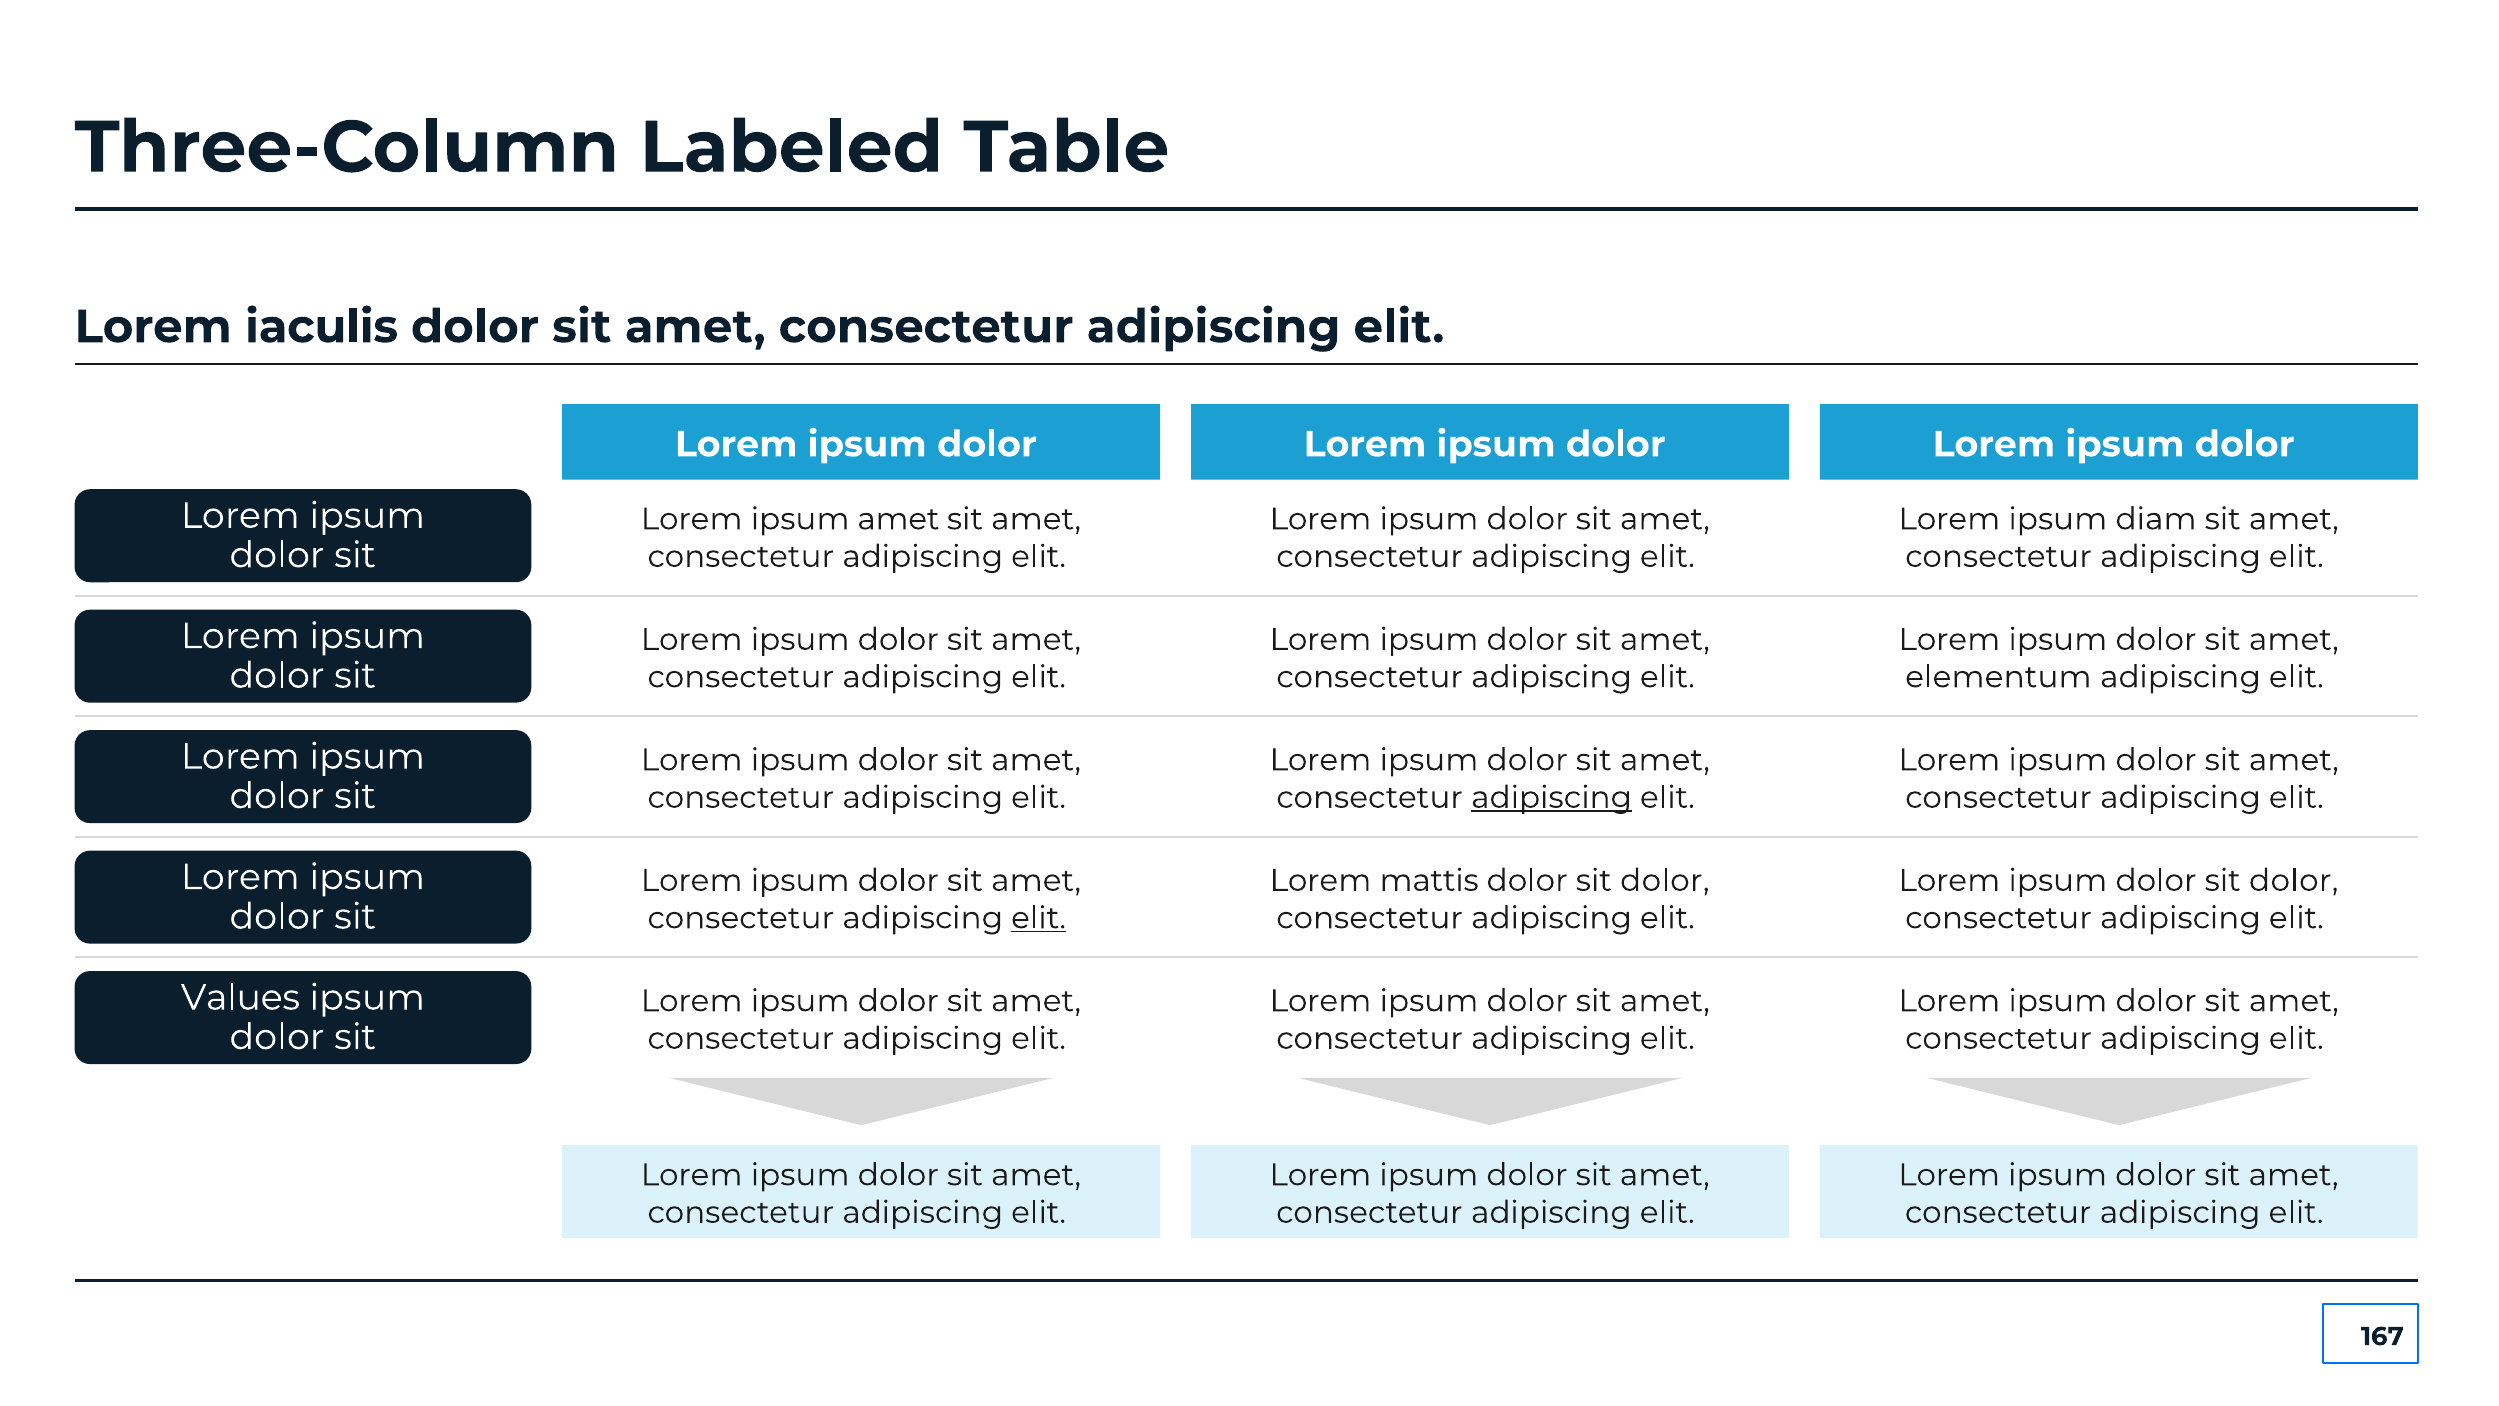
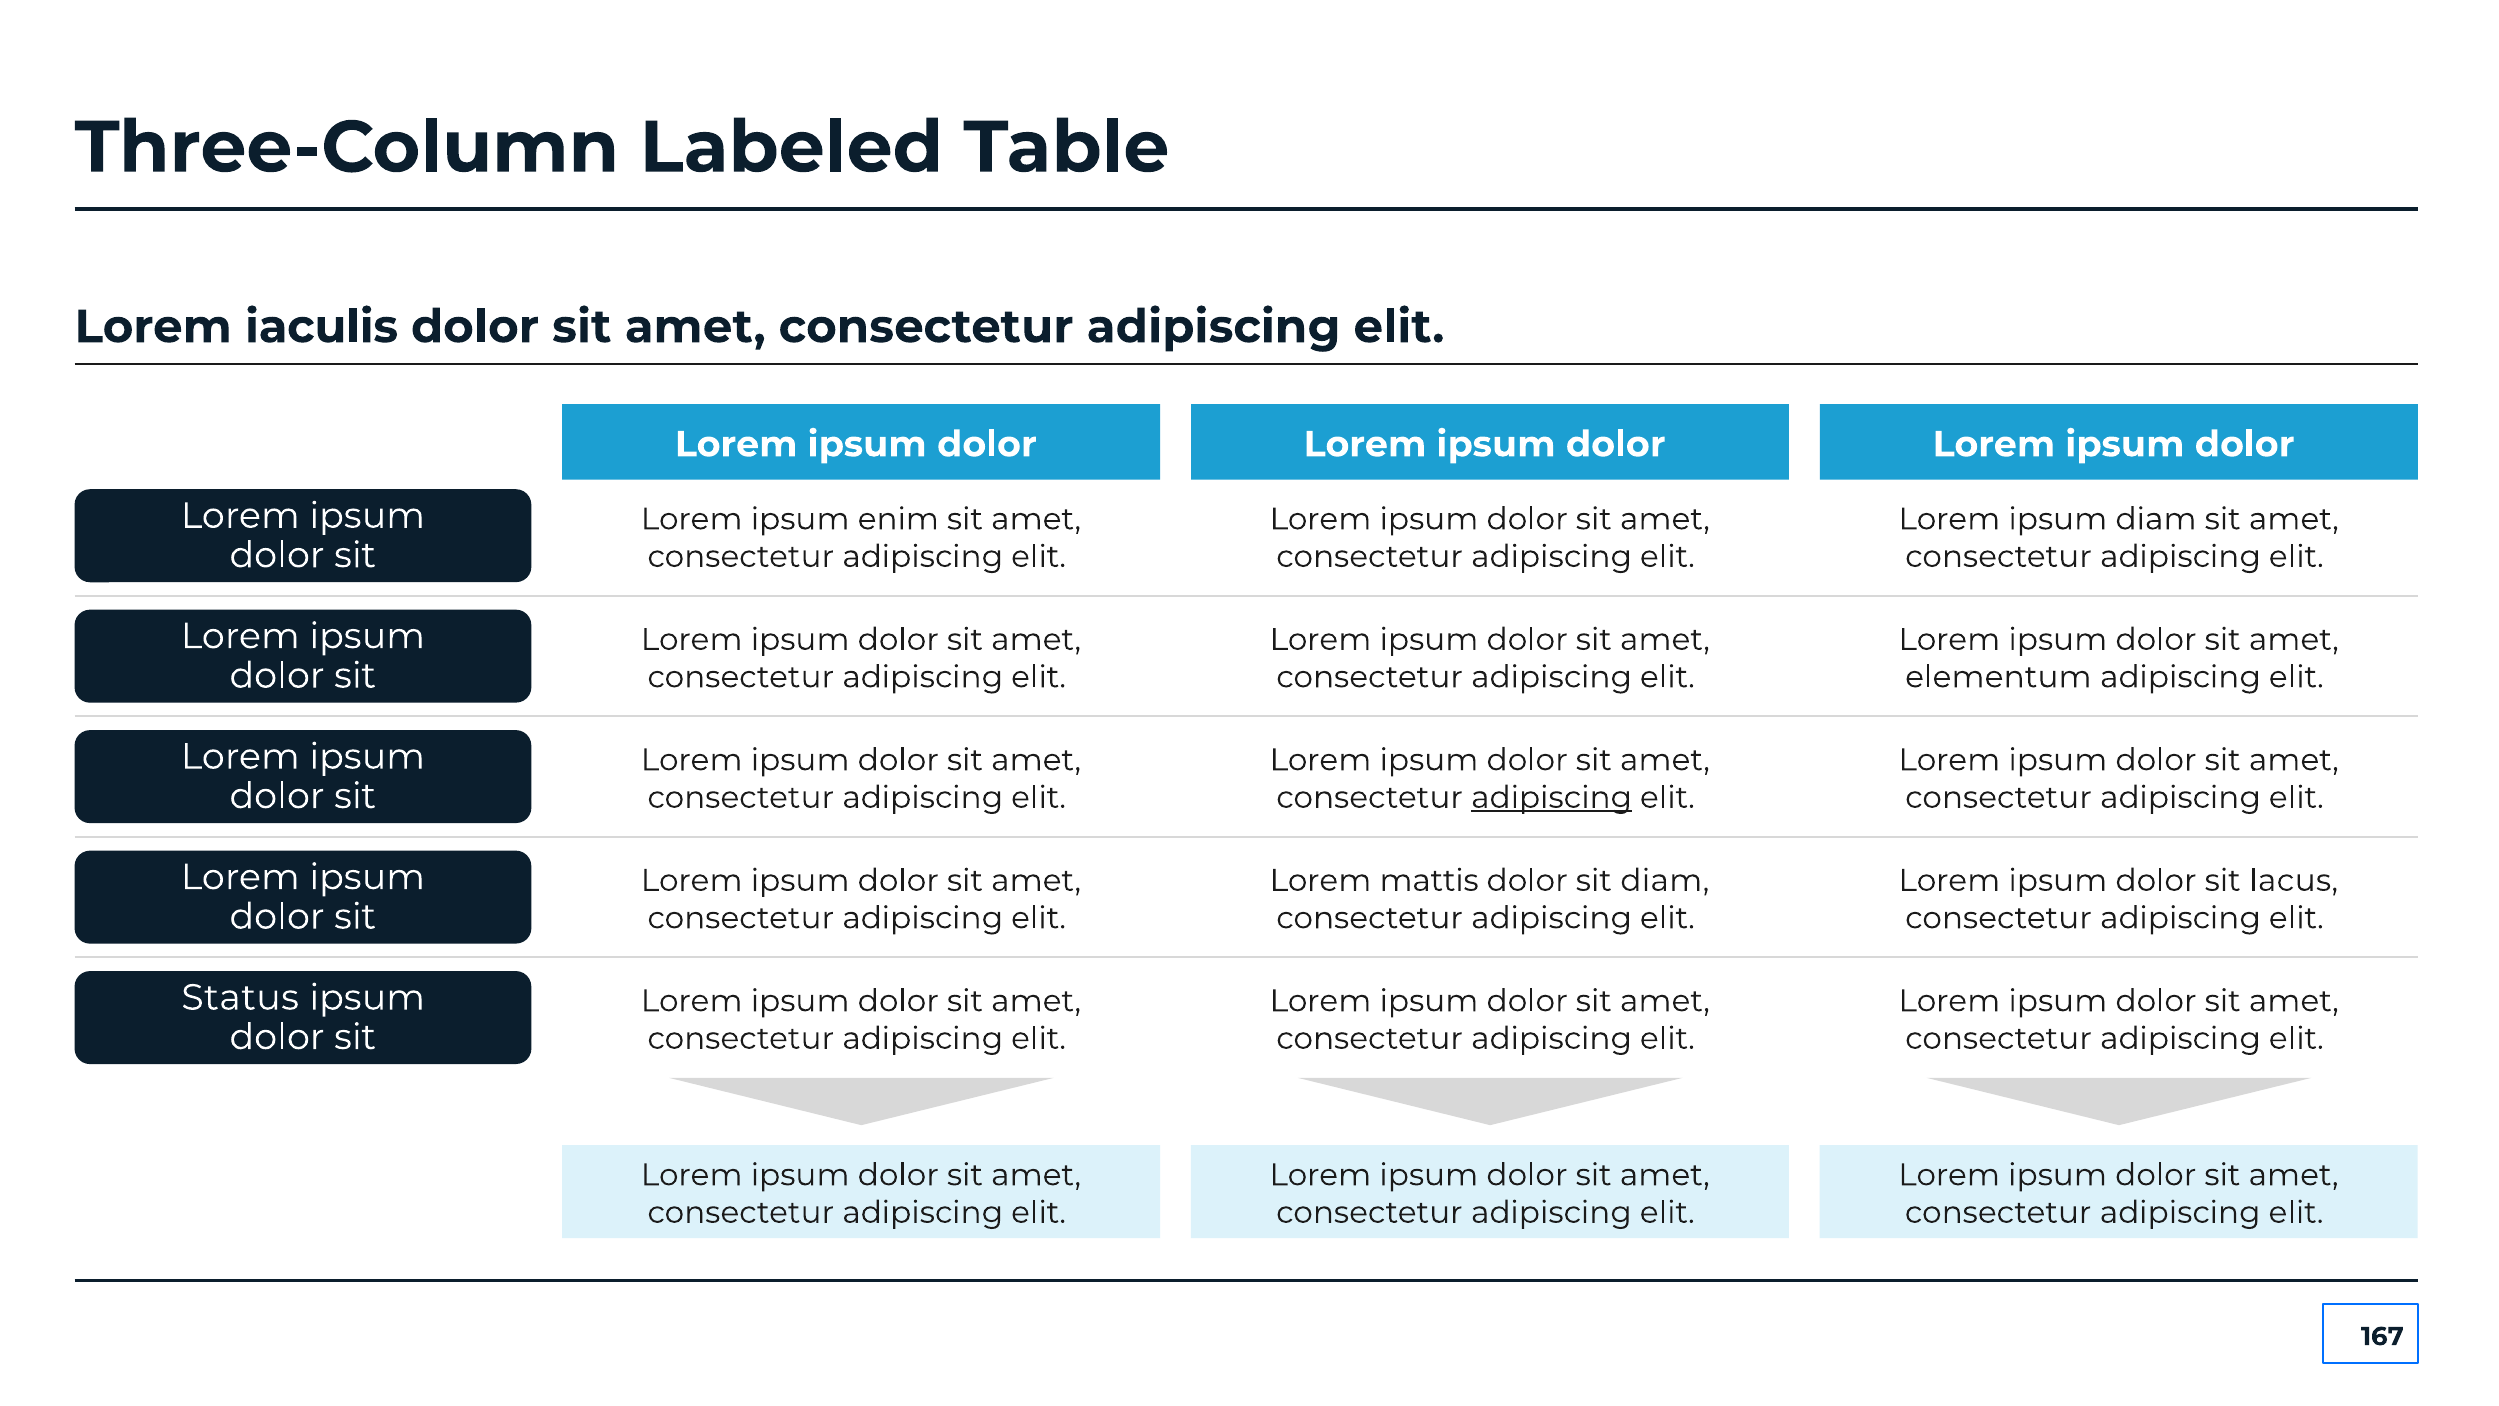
ipsum amet: amet -> enim (898, 519)
dolor: dolor -> diam (1665, 880)
ipsum dolor sit dolor: dolor -> lacus (2294, 880)
elit underline: present -> none (1039, 918)
Values: Values -> Status (240, 997)
